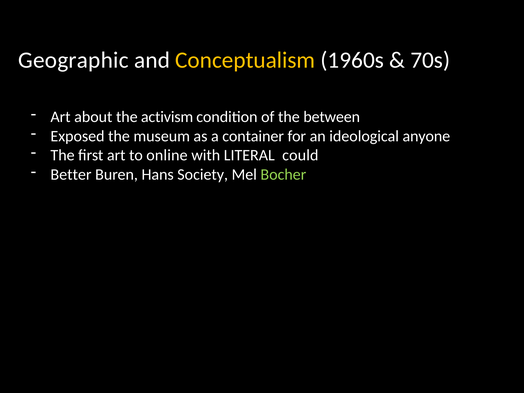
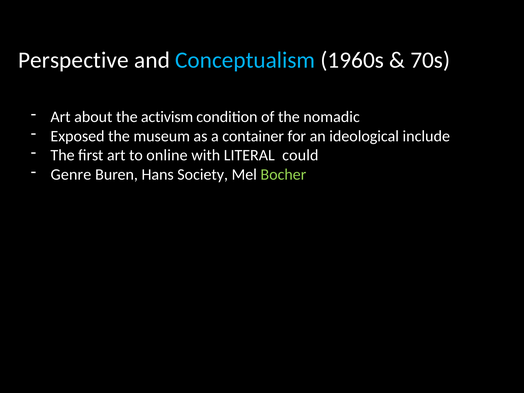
Geographic: Geographic -> Perspective (73, 60)
Conceptualism colour: yellow -> light blue (245, 60)
between: between -> nomadic (332, 117)
anyone: anyone -> include (426, 136)
Better: Better -> Genre (71, 175)
